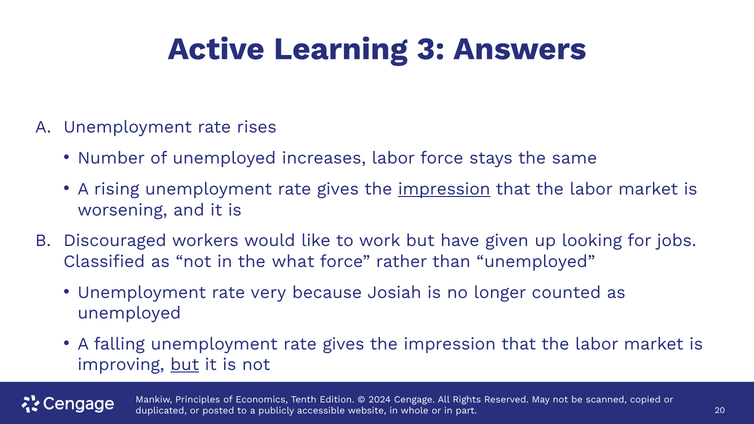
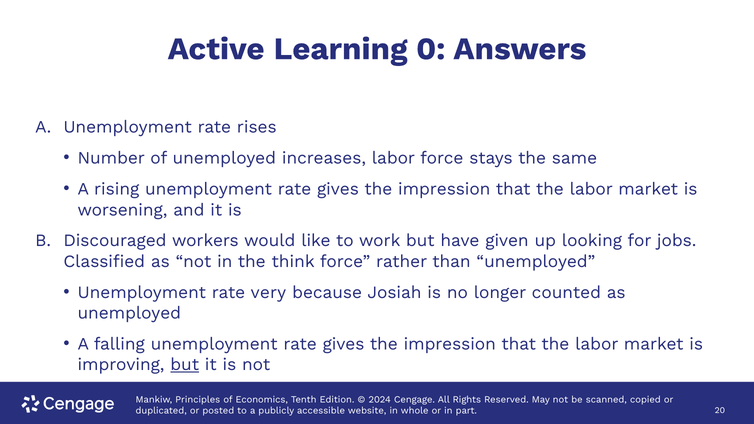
3: 3 -> 0 (431, 49)
impression underline: present -> none (444, 189)
what: what -> think (293, 262)
